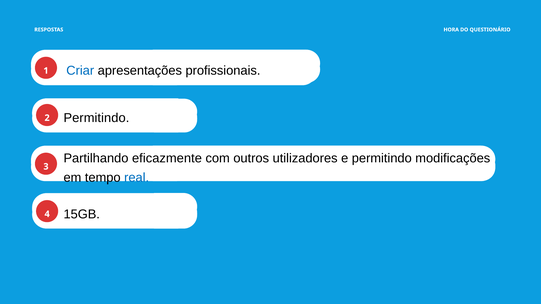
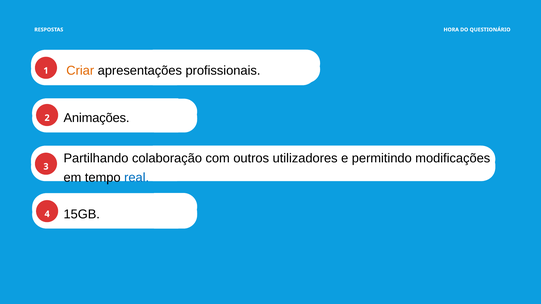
Criar colour: blue -> orange (80, 71)
Permitindo: Permitindo -> Animações (97, 118)
eficazmente: eficazmente -> colaboração (167, 158)
